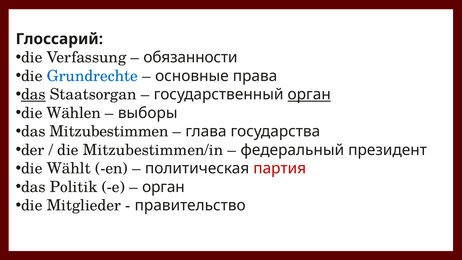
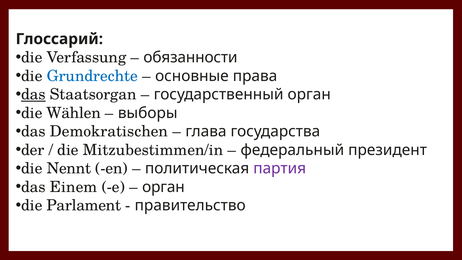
орган underline: present -> none (309, 94)
Mitzubestimmen: Mitzubestimmen -> Demokratischen (109, 131)
Wählt: Wählt -> Nennt (69, 168)
партия colour: red -> purple (280, 168)
Politik: Politik -> Einem (74, 187)
Mitglieder: Mitglieder -> Parlament (84, 205)
